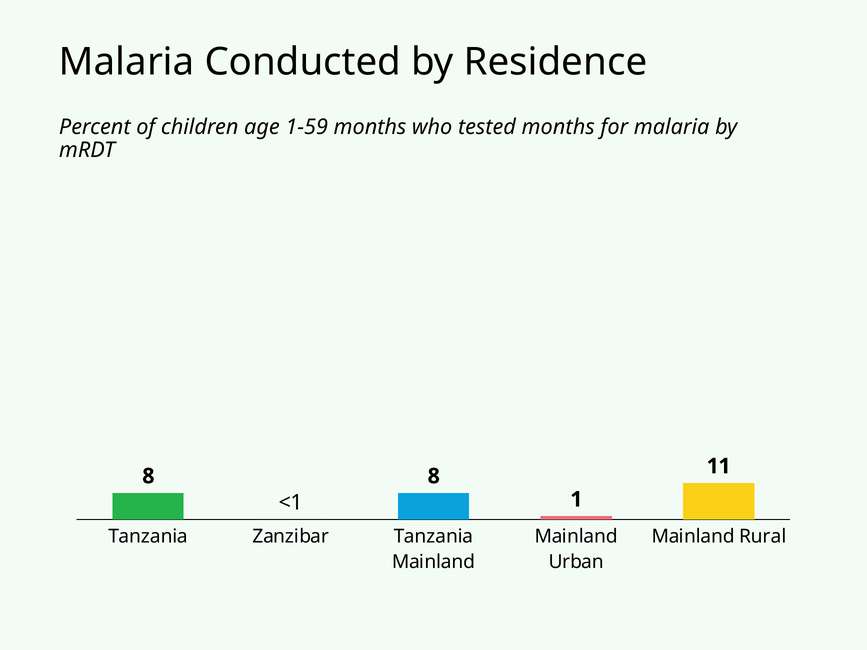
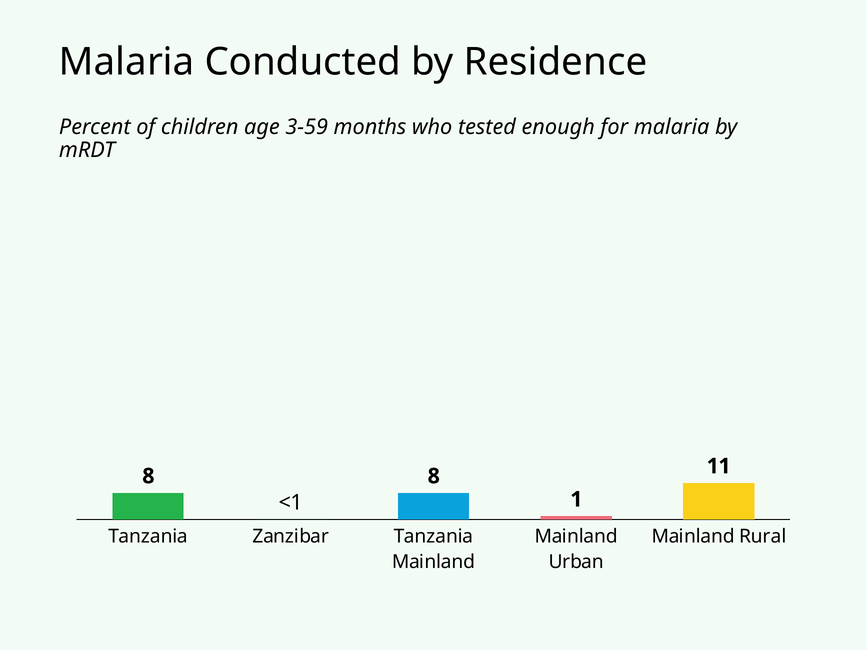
1-59: 1-59 -> 3-59 (307, 127)
tested months: months -> enough (558, 127)
